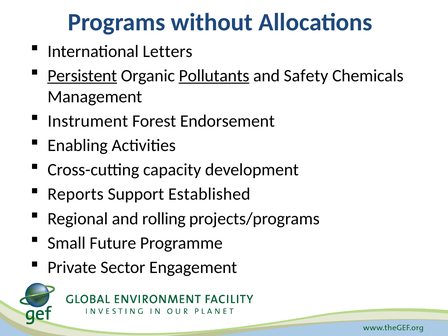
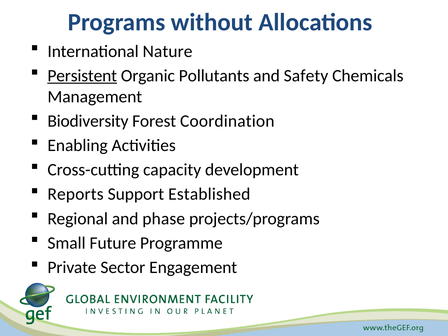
Letters: Letters -> Nature (168, 51)
Pollutants underline: present -> none (214, 76)
Instrument: Instrument -> Biodiversity (88, 121)
Endorsement: Endorsement -> Coordination (227, 121)
rolling: rolling -> phase (164, 219)
